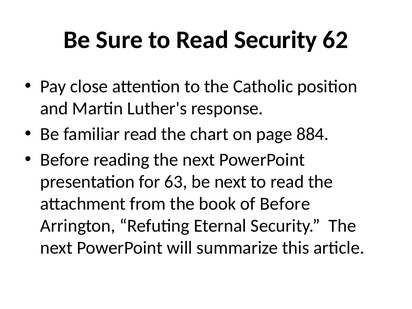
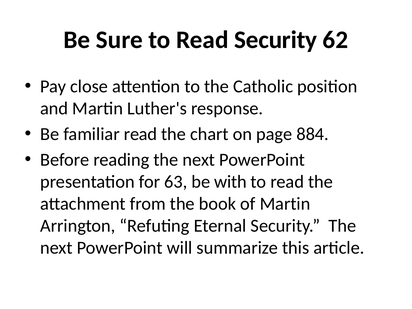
be next: next -> with (231, 182)
of Before: Before -> Martin (285, 204)
